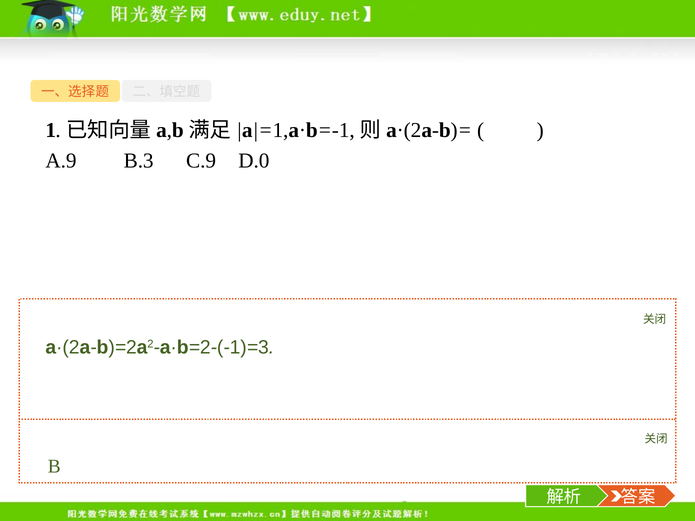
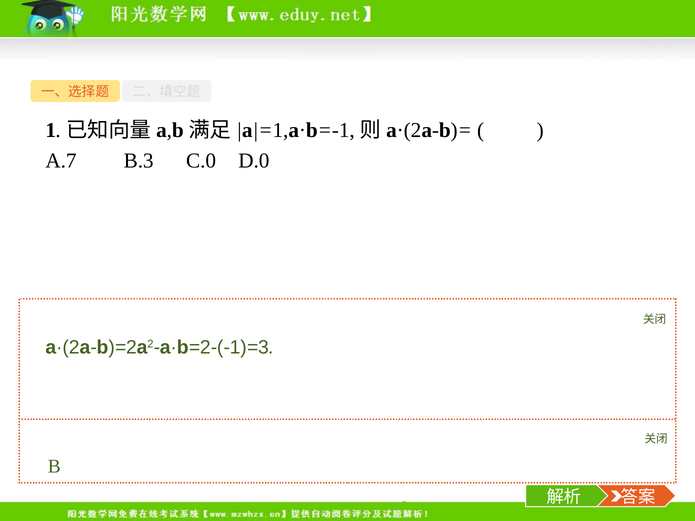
A.9: A.9 -> A.7 (61, 161)
C.9: C.9 -> C.0 (201, 161)
